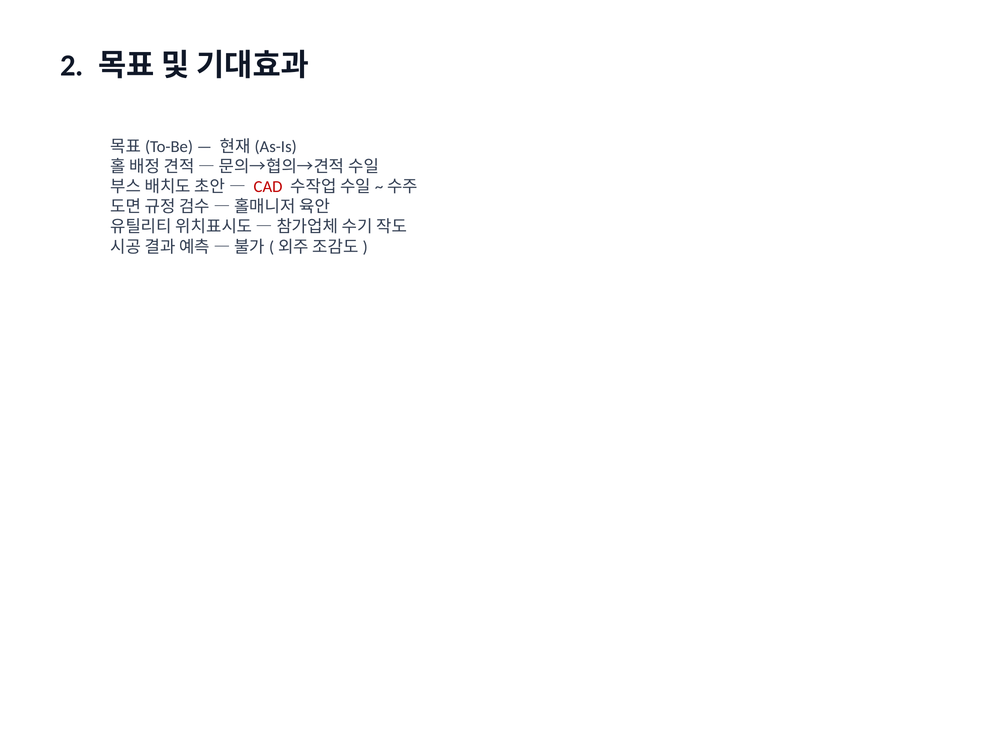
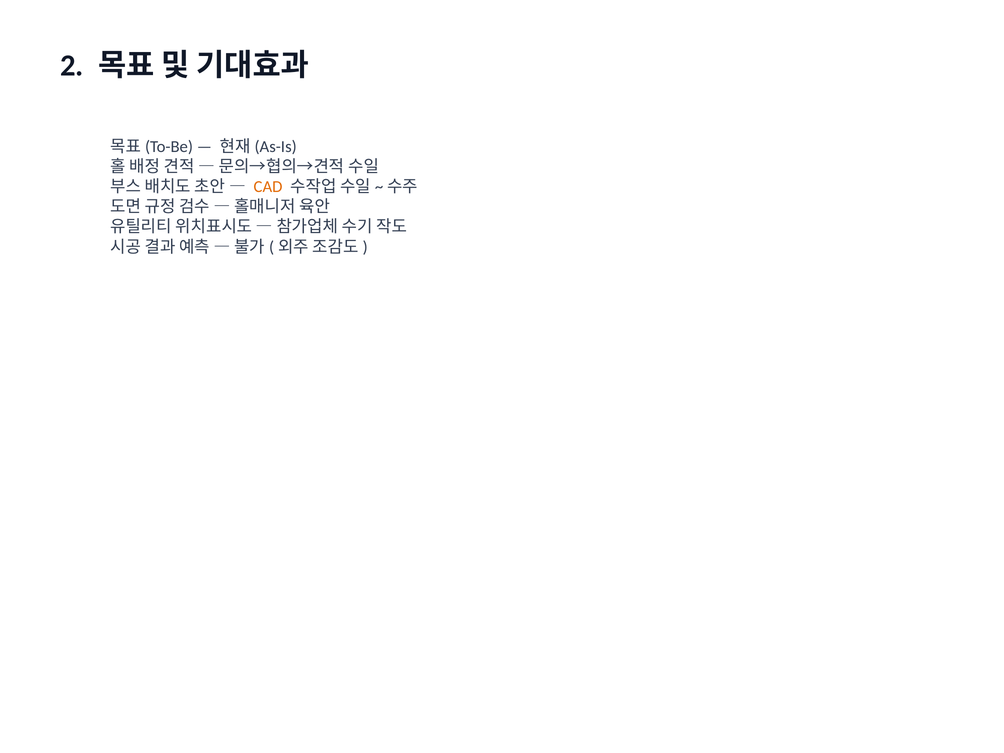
CAD colour: red -> orange (268, 187)
